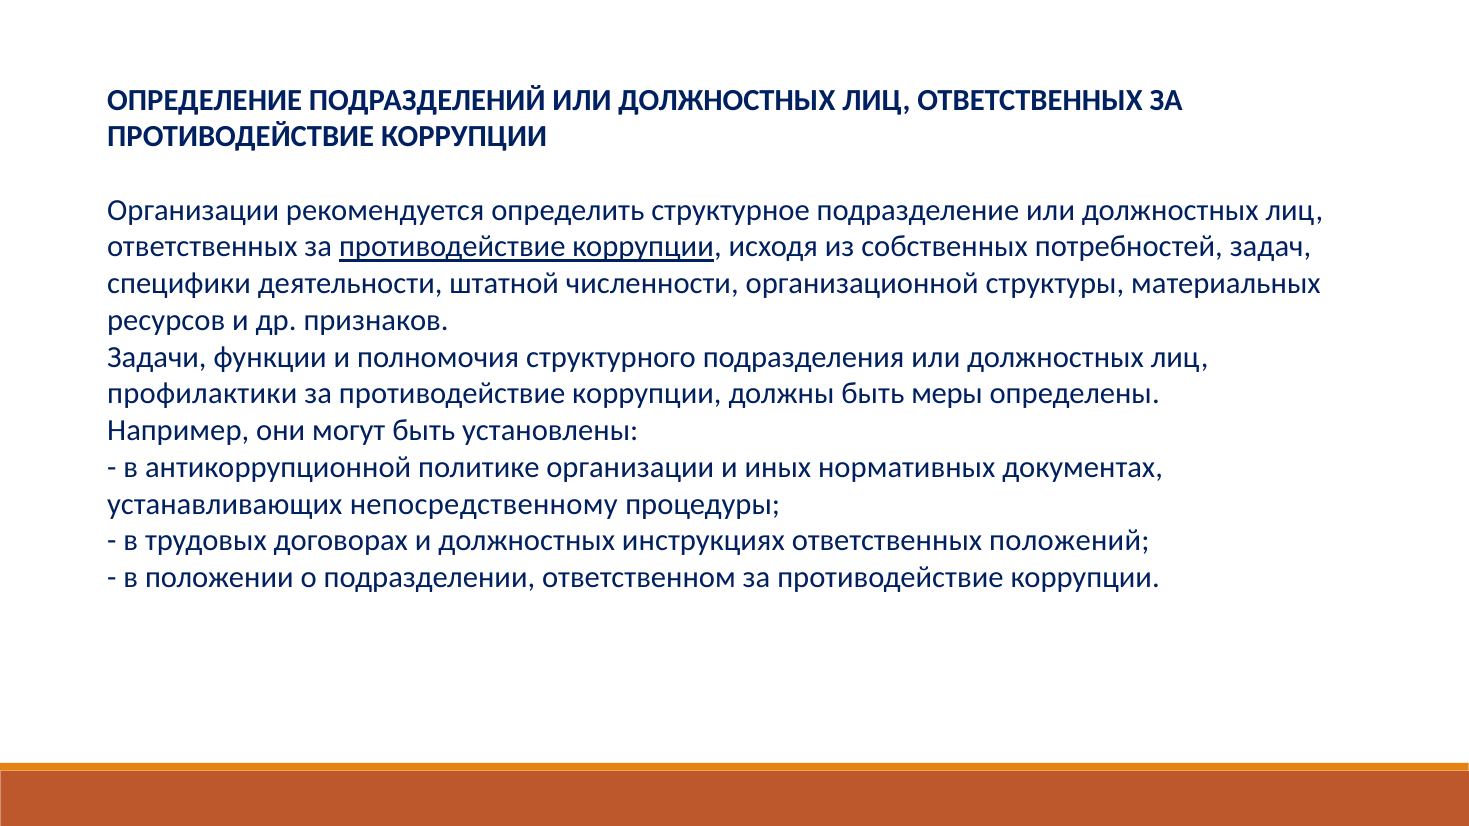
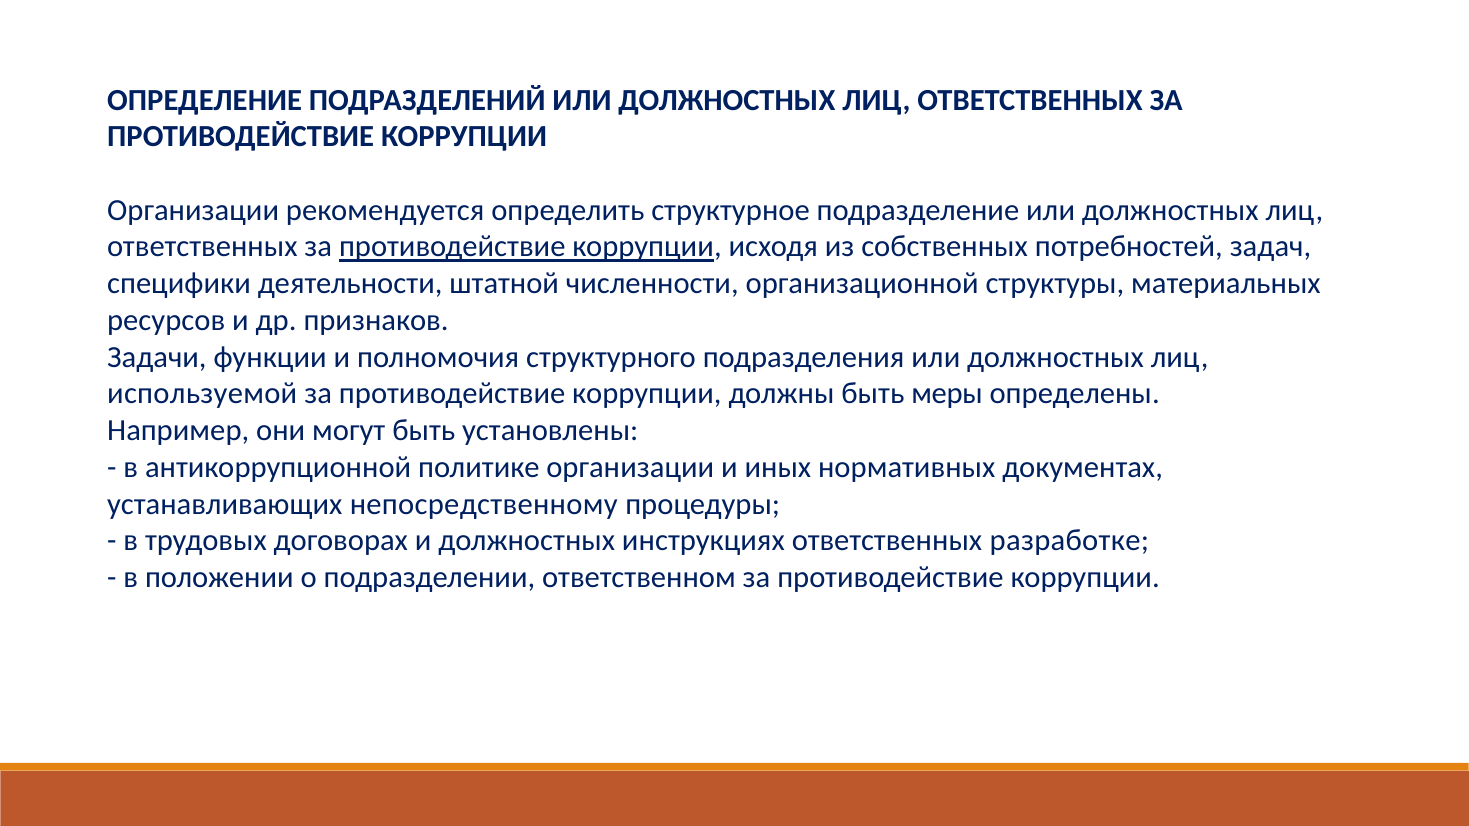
профилактики: профилактики -> используемой (202, 394)
положений: положений -> разработке (1069, 541)
